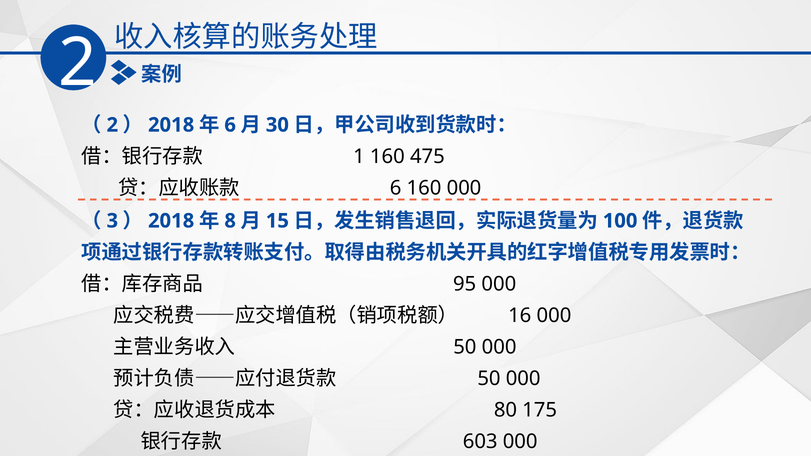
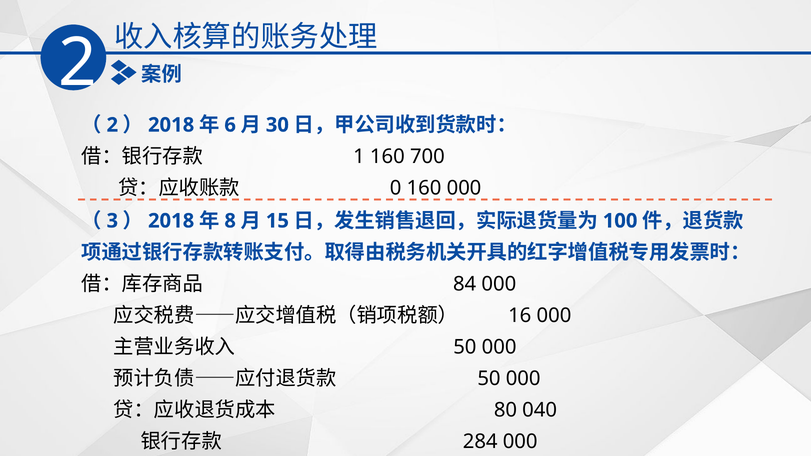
475: 475 -> 700 (427, 157)
6: 6 -> 0 (396, 188)
95: 95 -> 84 (465, 284)
175: 175 -> 040 (540, 410)
603: 603 -> 284 (480, 442)
